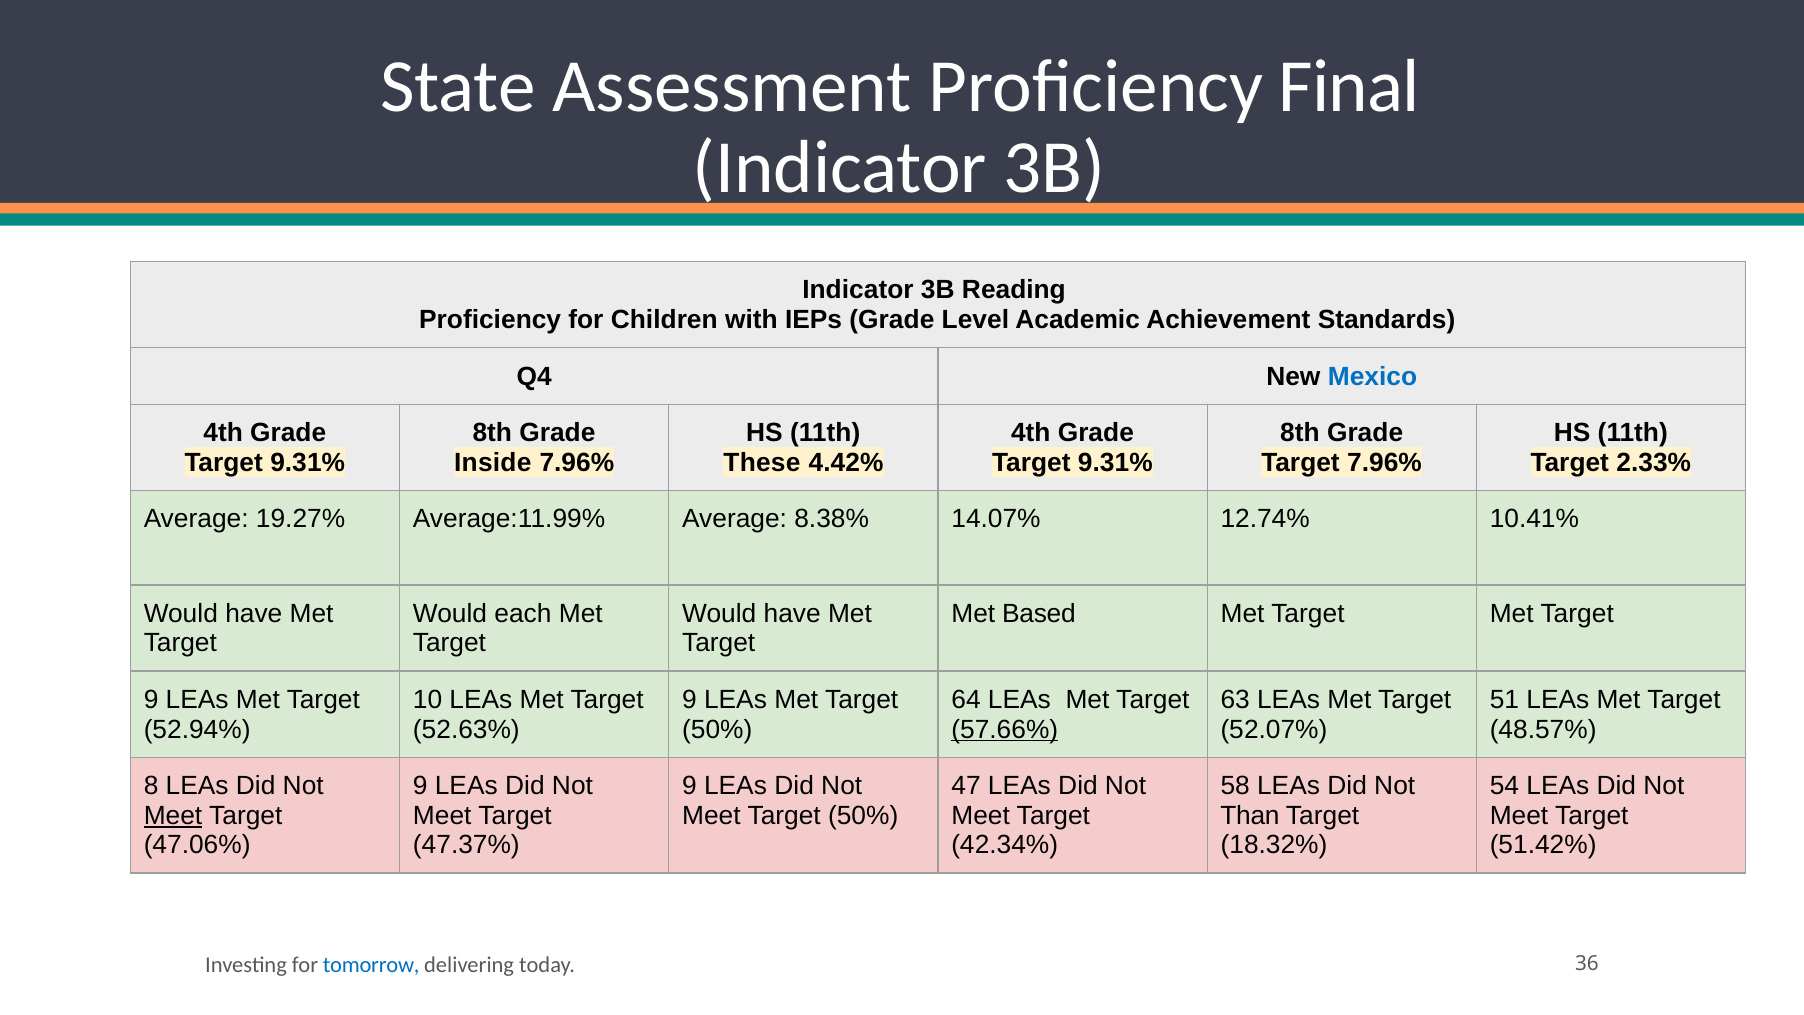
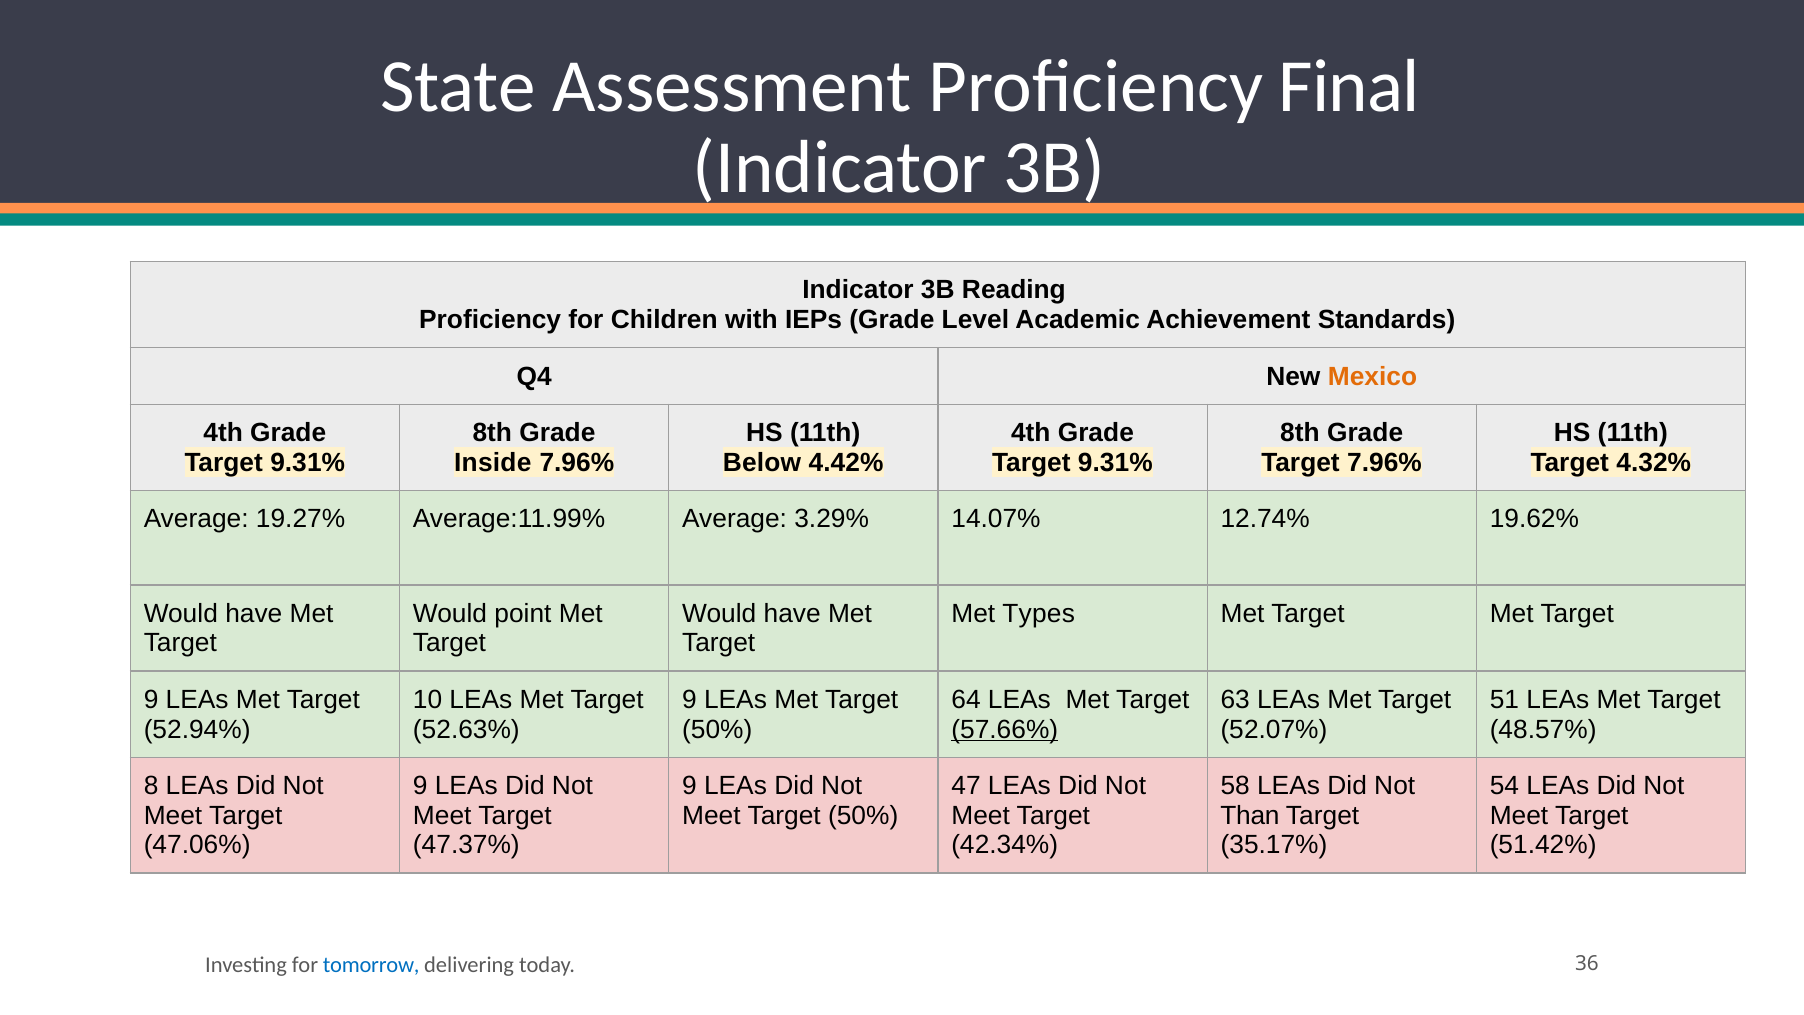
Mexico colour: blue -> orange (1372, 376)
These: These -> Below (762, 462)
2.33%: 2.33% -> 4.32% (1654, 462)
8.38%: 8.38% -> 3.29% (832, 519)
10.41%: 10.41% -> 19.62% (1534, 519)
each: each -> point (523, 613)
Based: Based -> Types (1039, 613)
Meet underline: present -> none (173, 815)
18.32%: 18.32% -> 35.17% (1274, 845)
